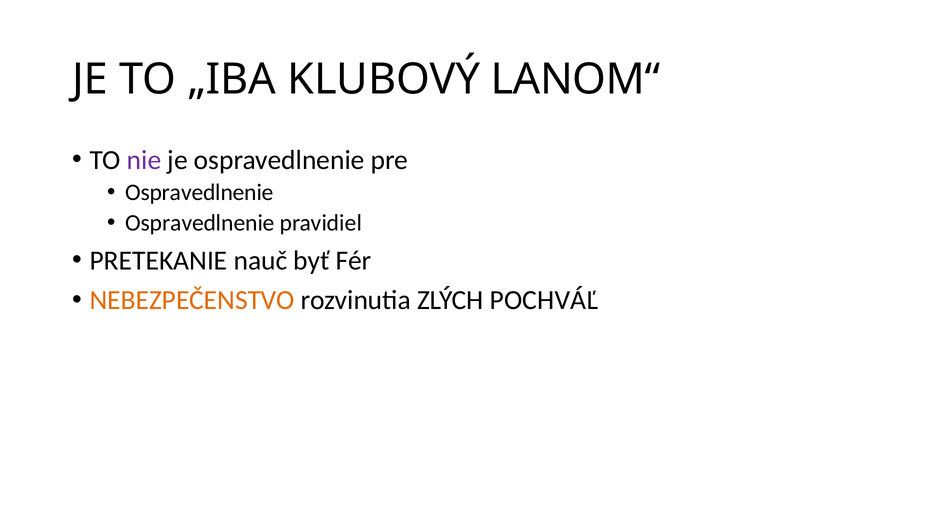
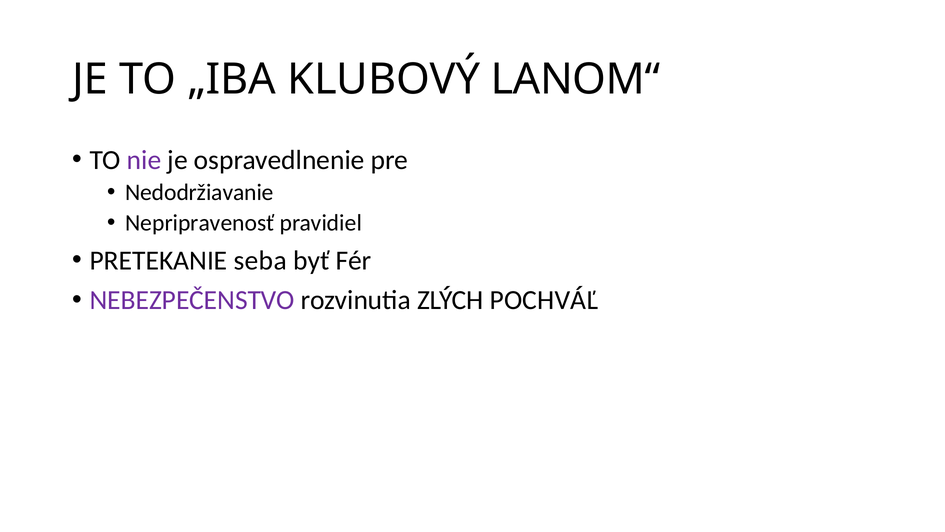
Ospravedlnenie: Ospravedlnenie -> Nedodržiavanie (199, 192)
Ospravedlnenie: Ospravedlnenie -> Nepripravenosť (200, 223)
nauč: nauč -> seba (260, 260)
NEBEZPEČENSTVO colour: orange -> purple (192, 300)
